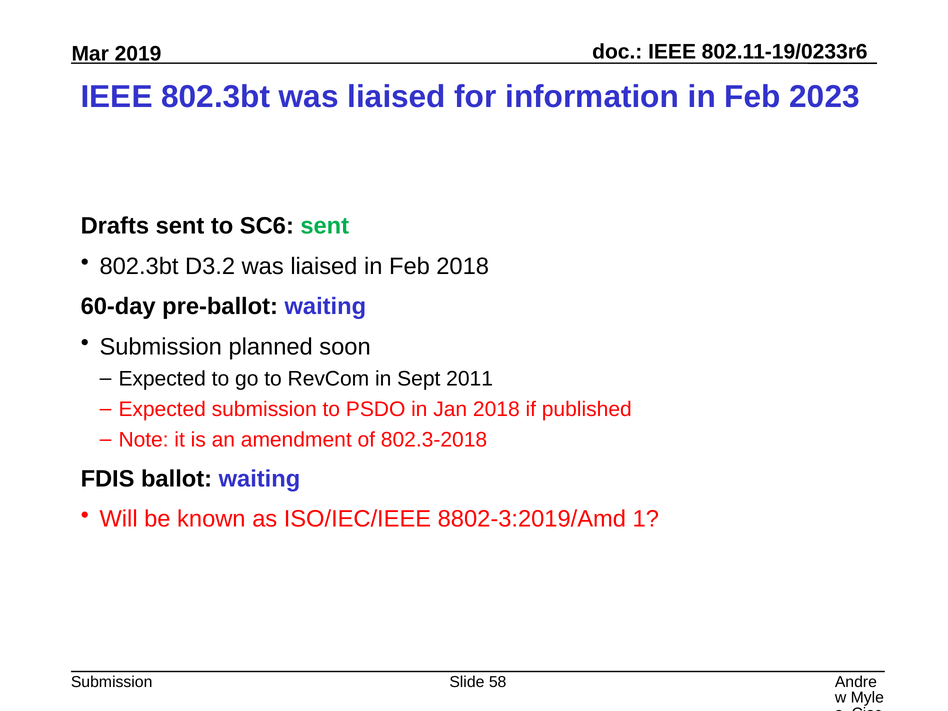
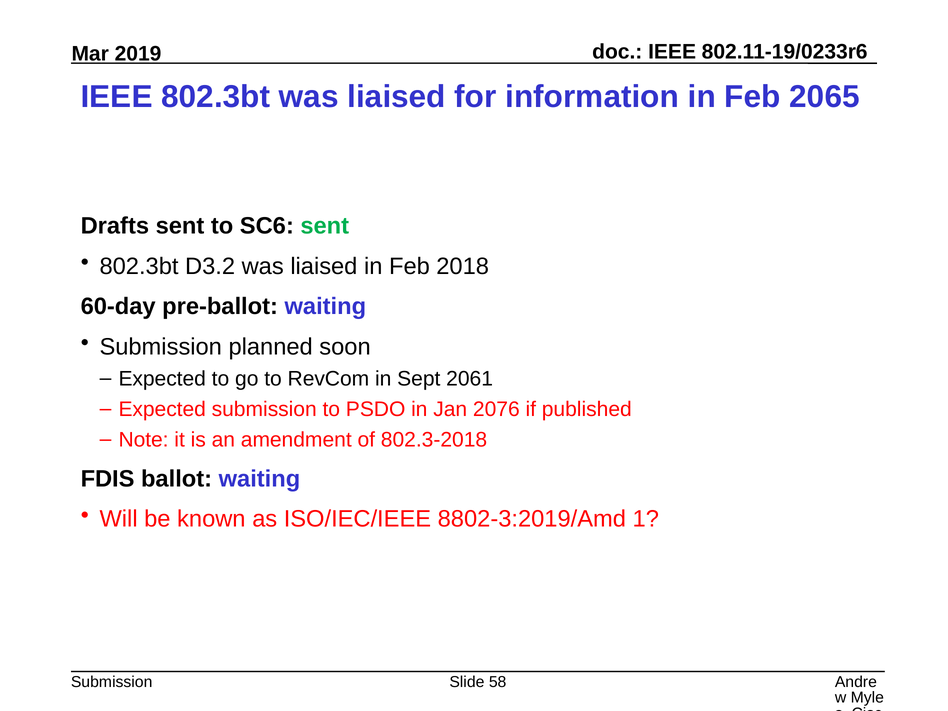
2023: 2023 -> 2065 (825, 97)
2011: 2011 -> 2061 (470, 379)
Jan 2018: 2018 -> 2076 (496, 409)
